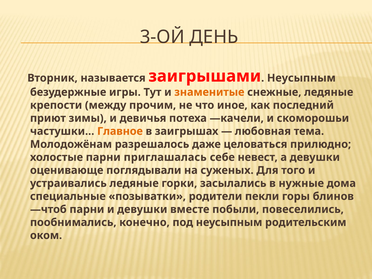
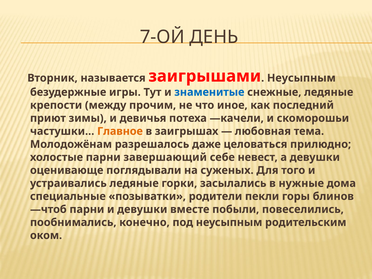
3-ОЙ: 3-ОЙ -> 7-ОЙ (162, 37)
знаменитые colour: orange -> blue (209, 92)
приглашалась: приглашалась -> завершающий (165, 157)
